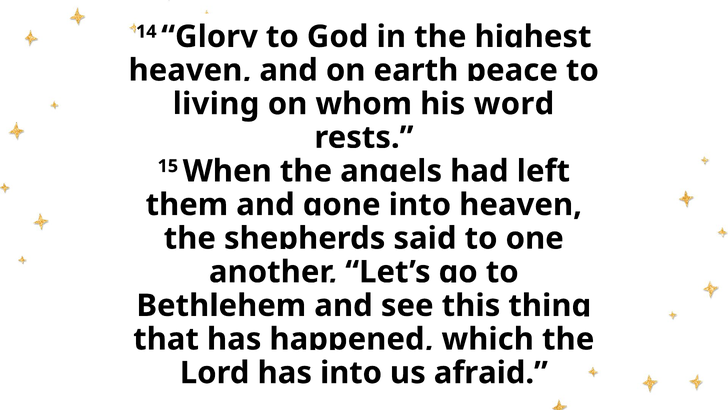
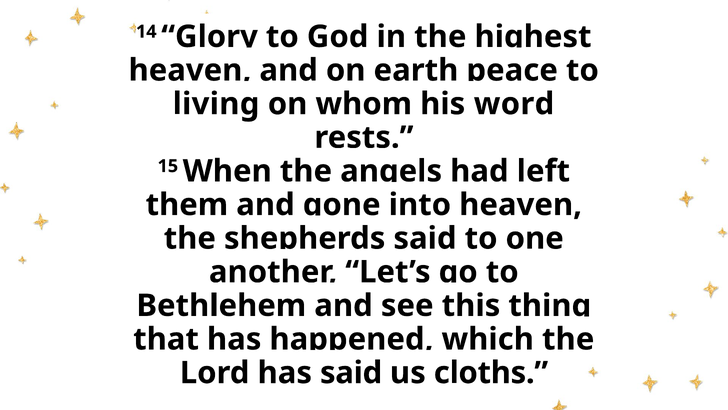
has into: into -> said (351, 372)
afraid: afraid -> cloths (491, 372)
